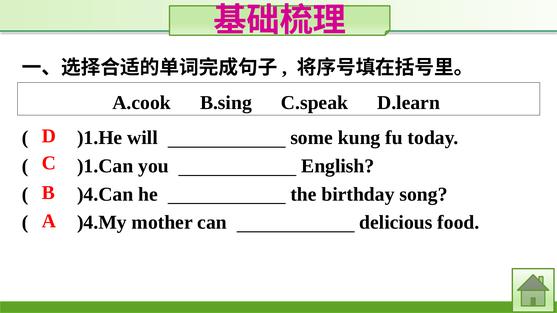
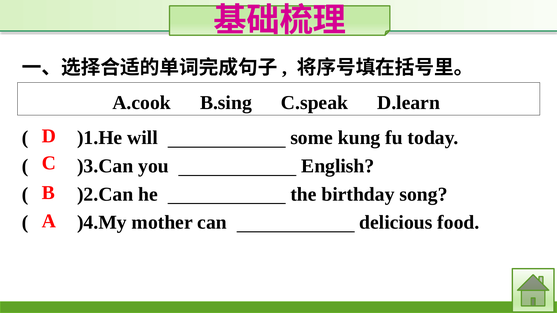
)1.Can: )1.Can -> )3.Can (105, 166)
)4.Can: )4.Can -> )2.Can (105, 194)
